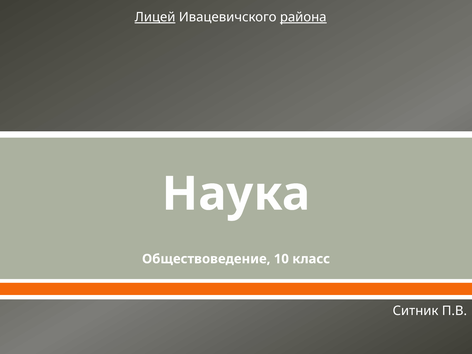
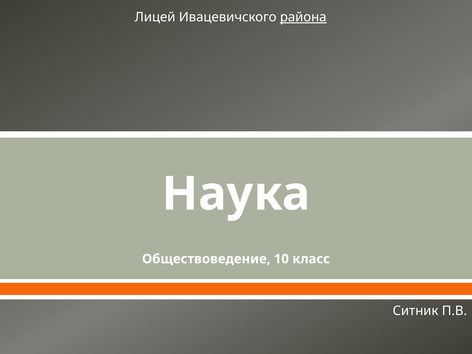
Лицей underline: present -> none (155, 17)
